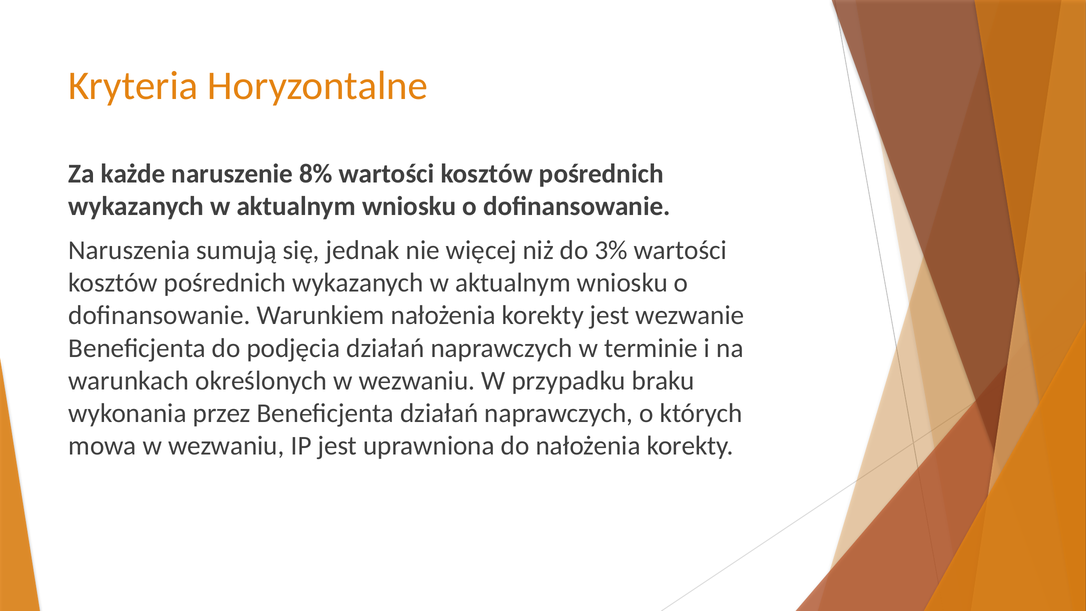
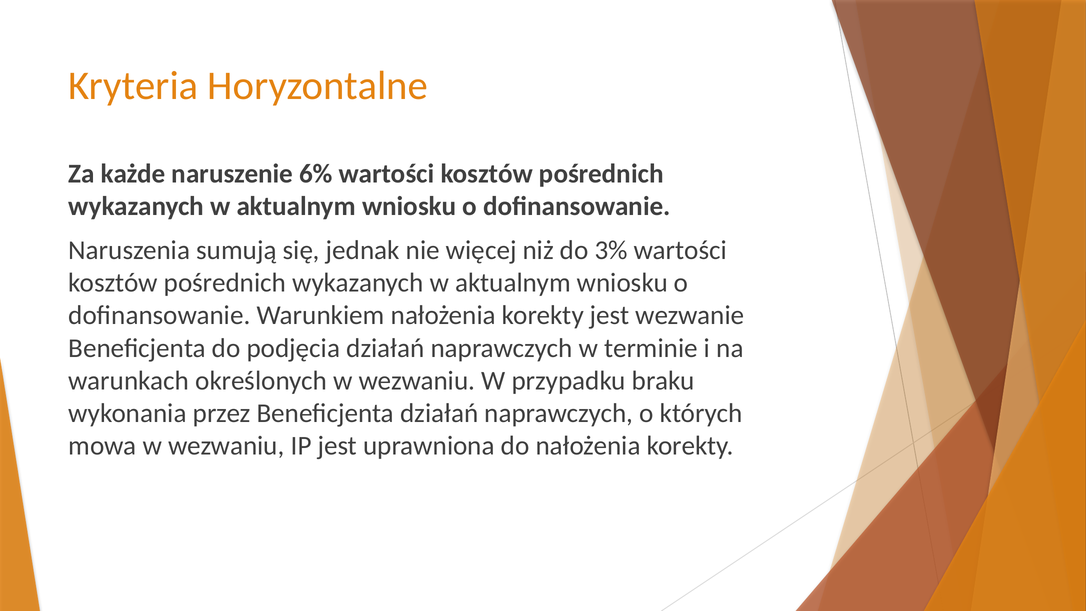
8%: 8% -> 6% (316, 174)
